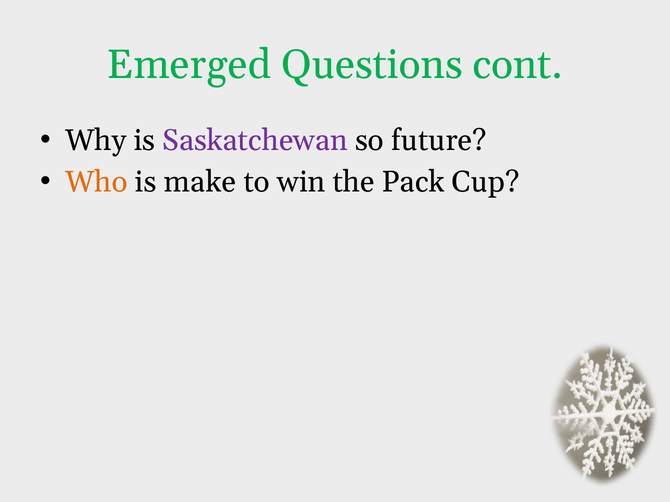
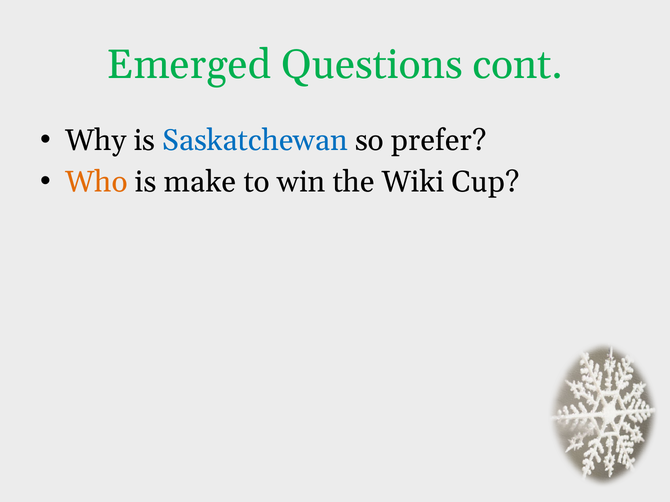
Saskatchewan colour: purple -> blue (255, 141)
future: future -> prefer (439, 141)
Pack: Pack -> Wiki (413, 182)
